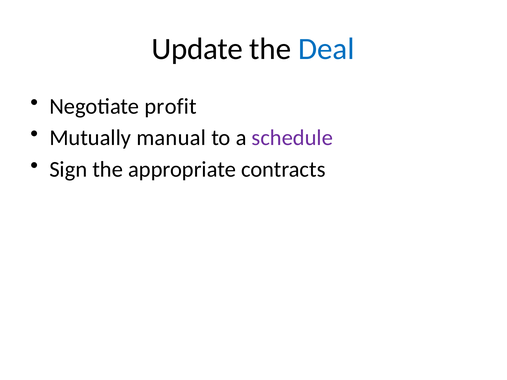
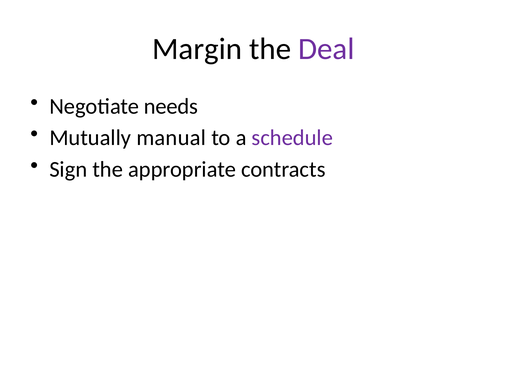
Update: Update -> Margin (197, 49)
Deal colour: blue -> purple (326, 49)
profit: profit -> needs (171, 106)
